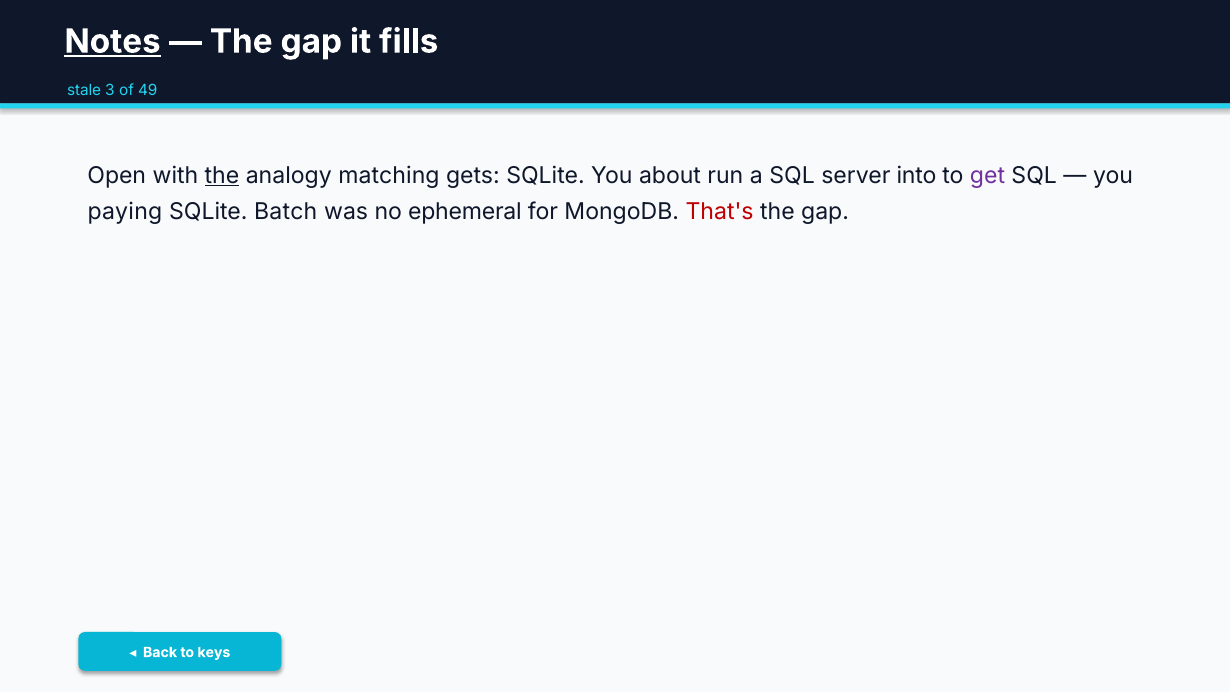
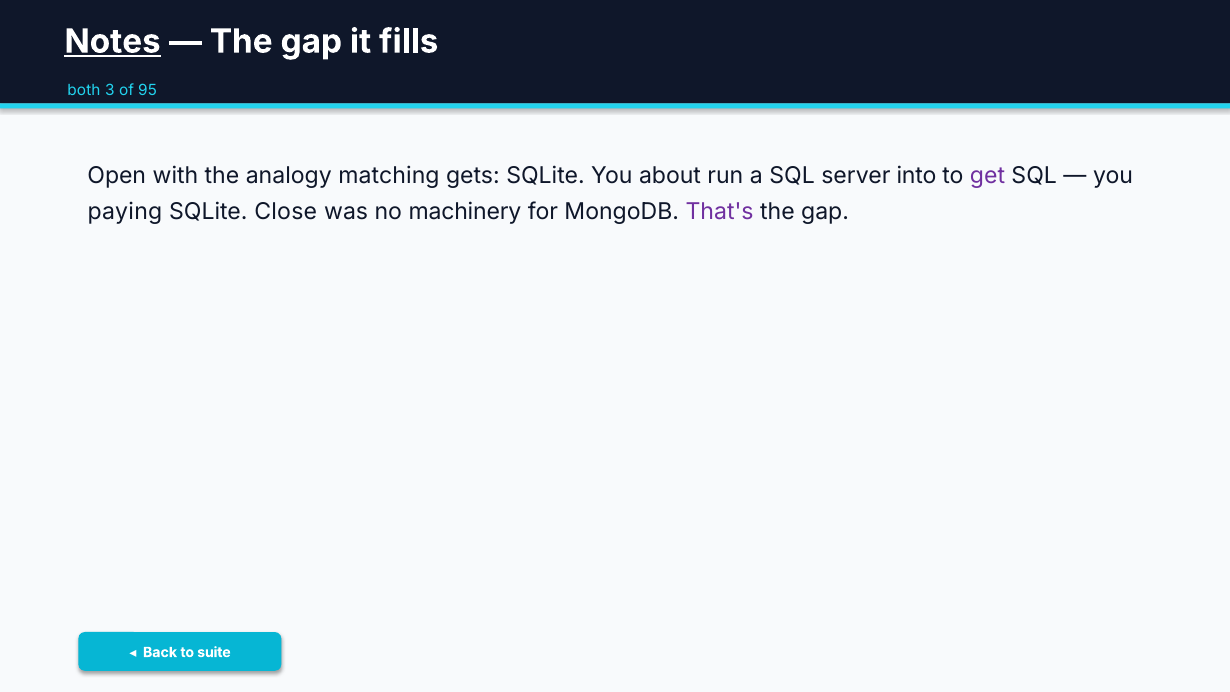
stale: stale -> both (84, 90)
49: 49 -> 95 (148, 90)
the underline: present -> none (222, 176)
Batch: Batch -> Close (286, 212)
ephemeral: ephemeral -> machinery (465, 212)
That's colour: red -> purple (720, 212)
keys: keys -> suite (214, 652)
